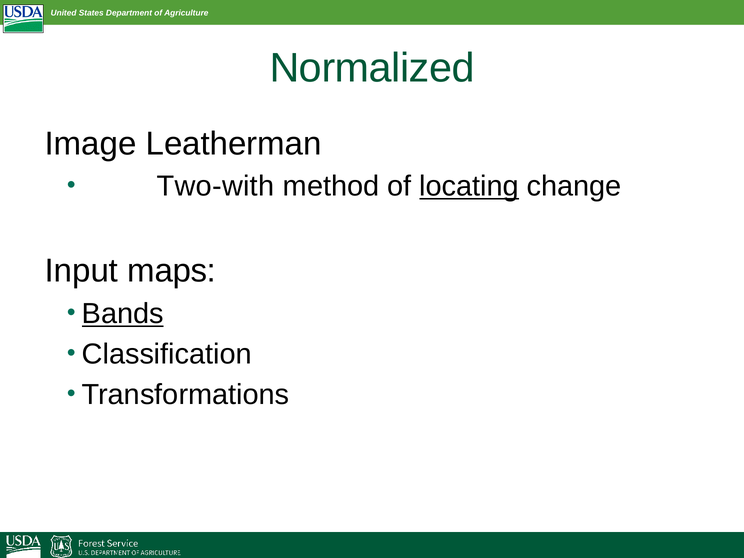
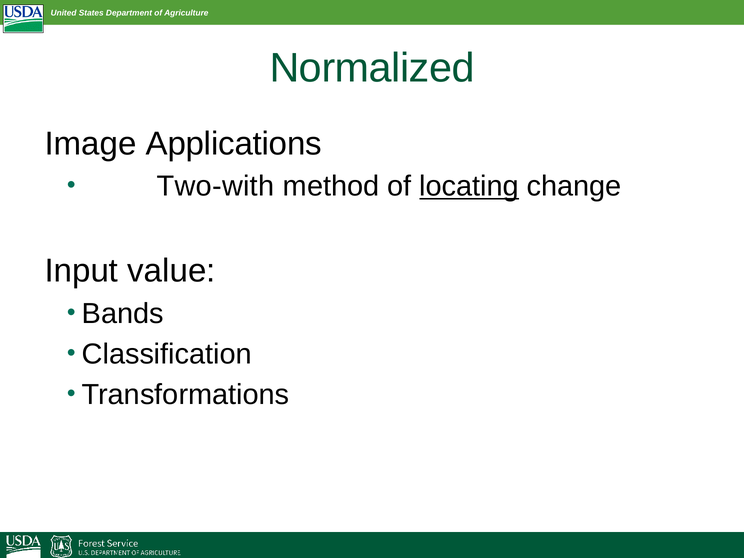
Leatherman: Leatherman -> Applications (234, 144)
maps: maps -> value (172, 271)
Bands underline: present -> none (123, 314)
